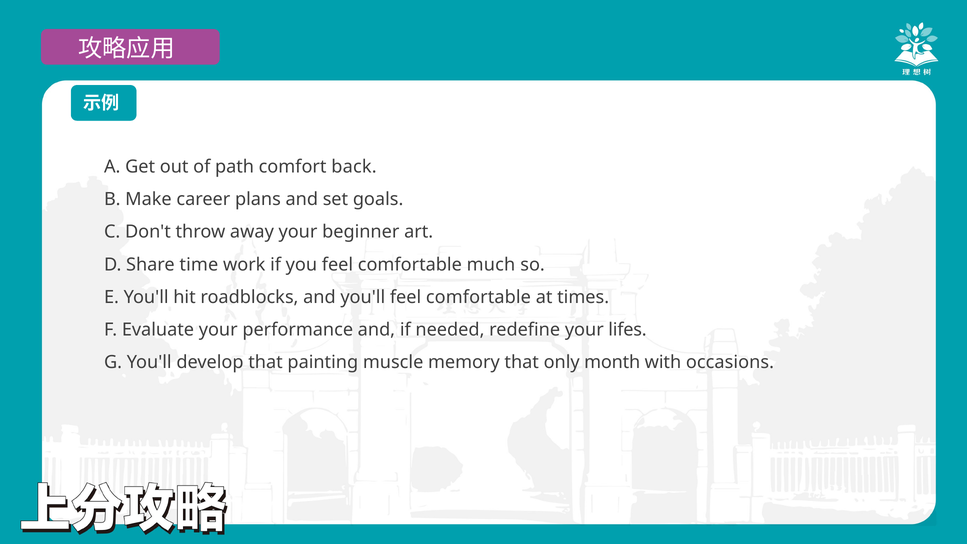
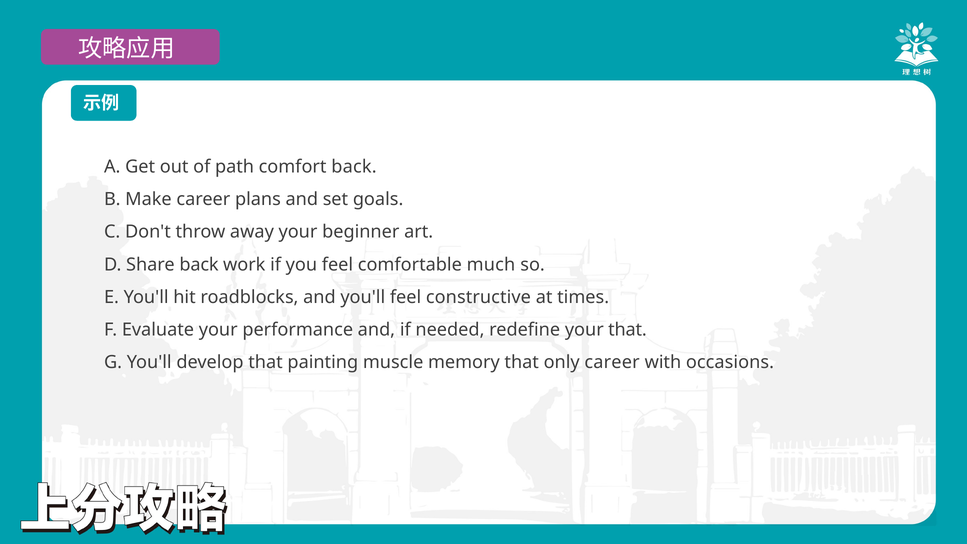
Share time: time -> back (199, 265)
you'll feel comfortable: comfortable -> constructive (478, 297)
your lifes: lifes -> that (627, 330)
only month: month -> career (612, 362)
